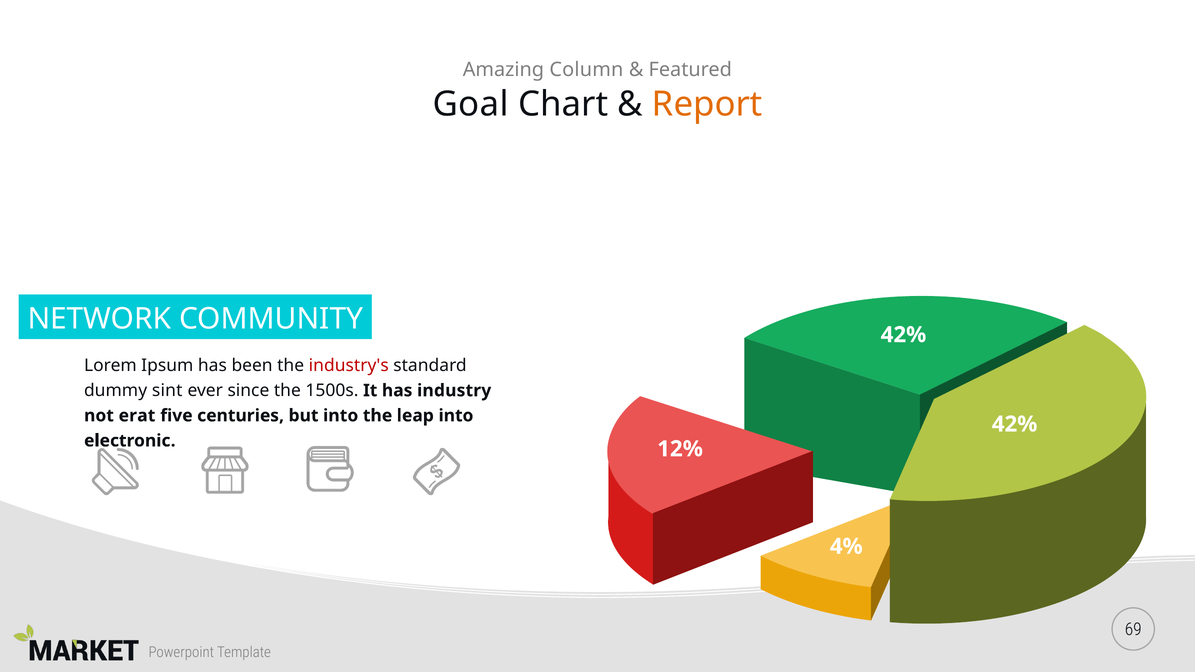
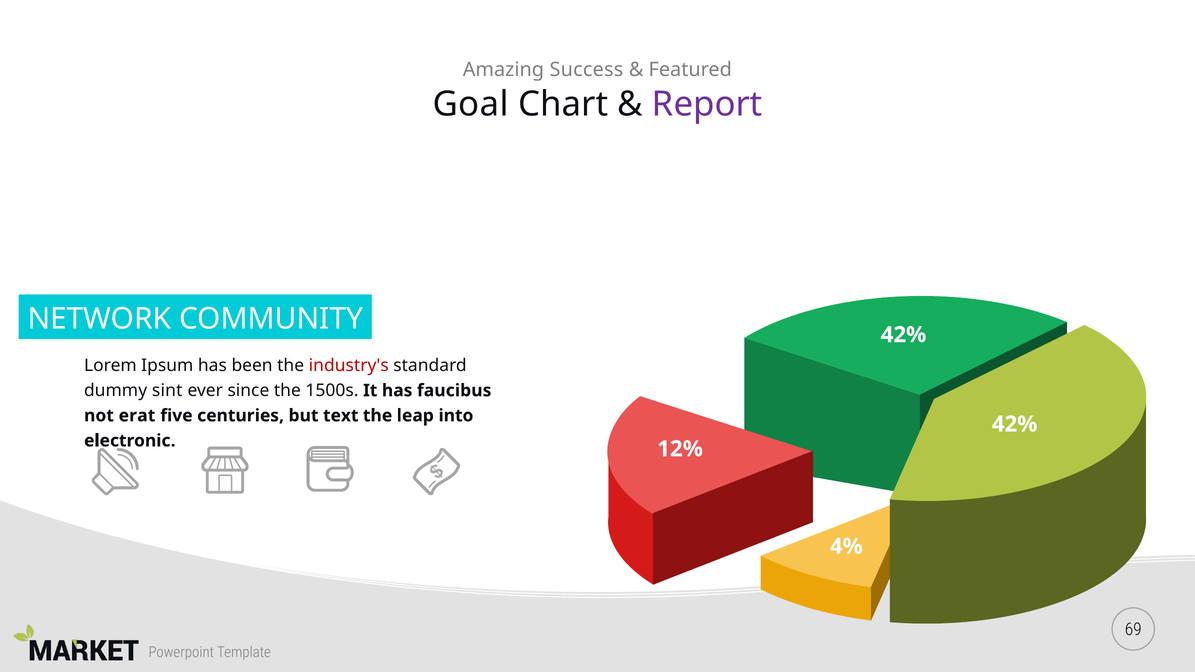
Column: Column -> Success (586, 70)
Report colour: orange -> purple (707, 104)
industry: industry -> faucibus (454, 391)
but into: into -> text (341, 416)
